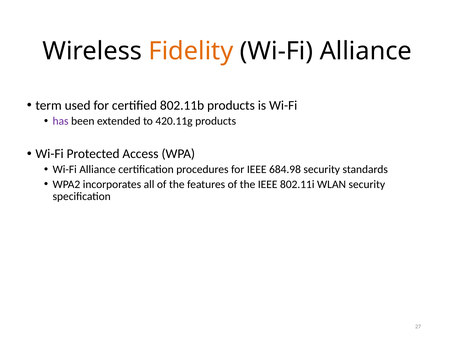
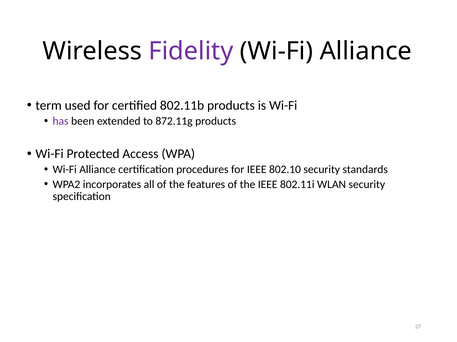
Fidelity colour: orange -> purple (191, 51)
420.11g: 420.11g -> 872.11g (174, 121)
684.98: 684.98 -> 802.10 (285, 170)
